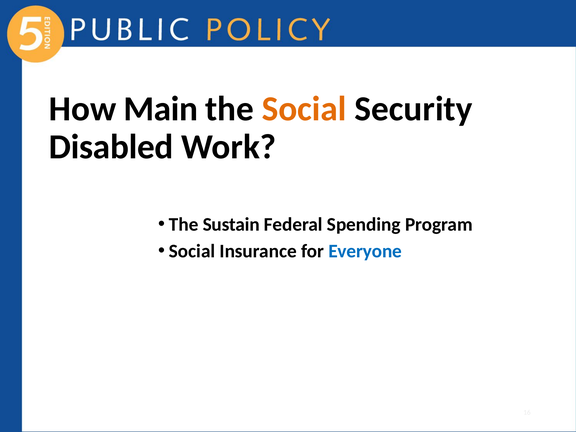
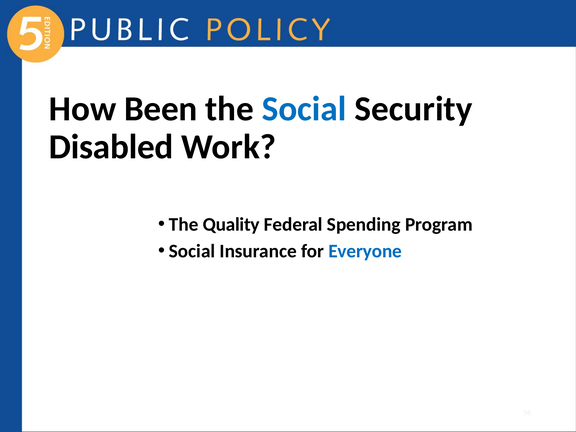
Main: Main -> Been (161, 109)
Social colour: orange -> blue (304, 109)
Sustain: Sustain -> Quality (231, 224)
